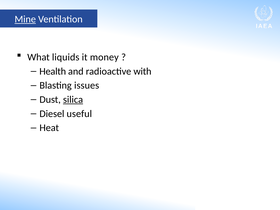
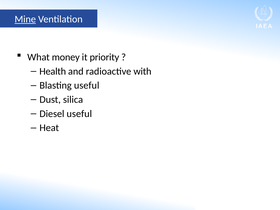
liquids: liquids -> money (66, 57)
money: money -> priority (104, 57)
Blasting issues: issues -> useful (87, 85)
silica underline: present -> none (73, 100)
